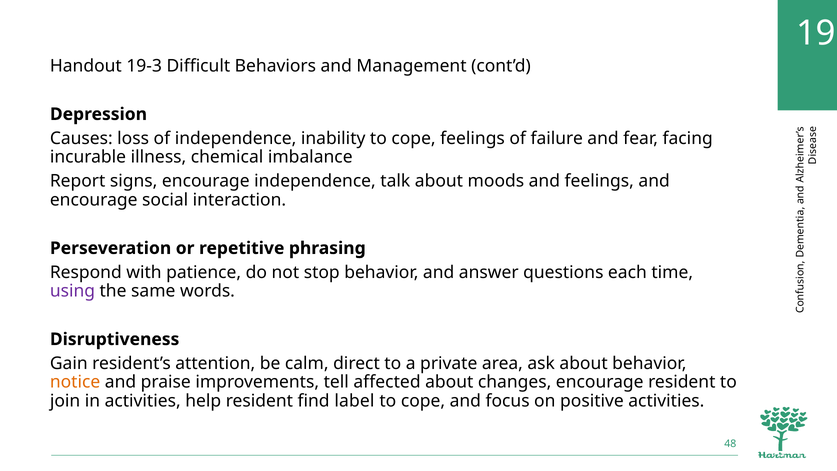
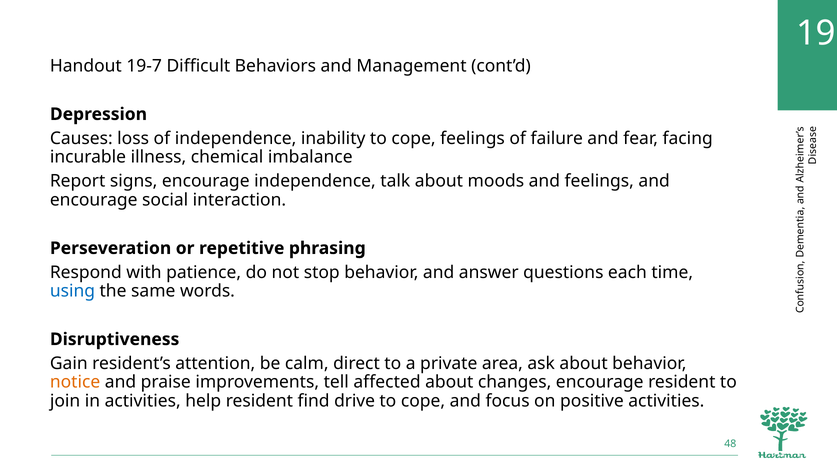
19-3: 19-3 -> 19-7 (144, 66)
using colour: purple -> blue (72, 291)
label: label -> drive (355, 401)
